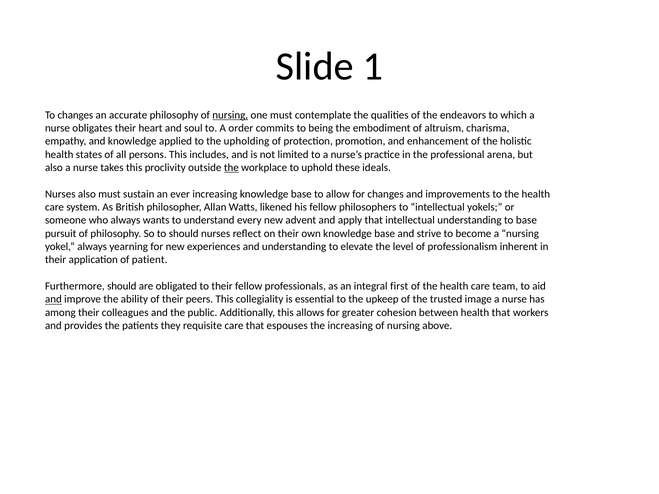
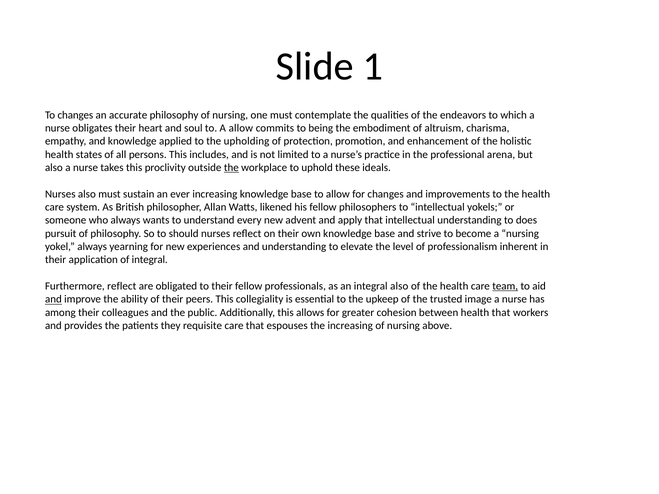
nursing underline: present -> none (230, 115)
A order: order -> allow (241, 128)
to base: base -> does (526, 220)
of patient: patient -> integral (150, 260)
Furthermore should: should -> reflect (122, 286)
integral first: first -> also (399, 286)
team underline: none -> present (505, 286)
